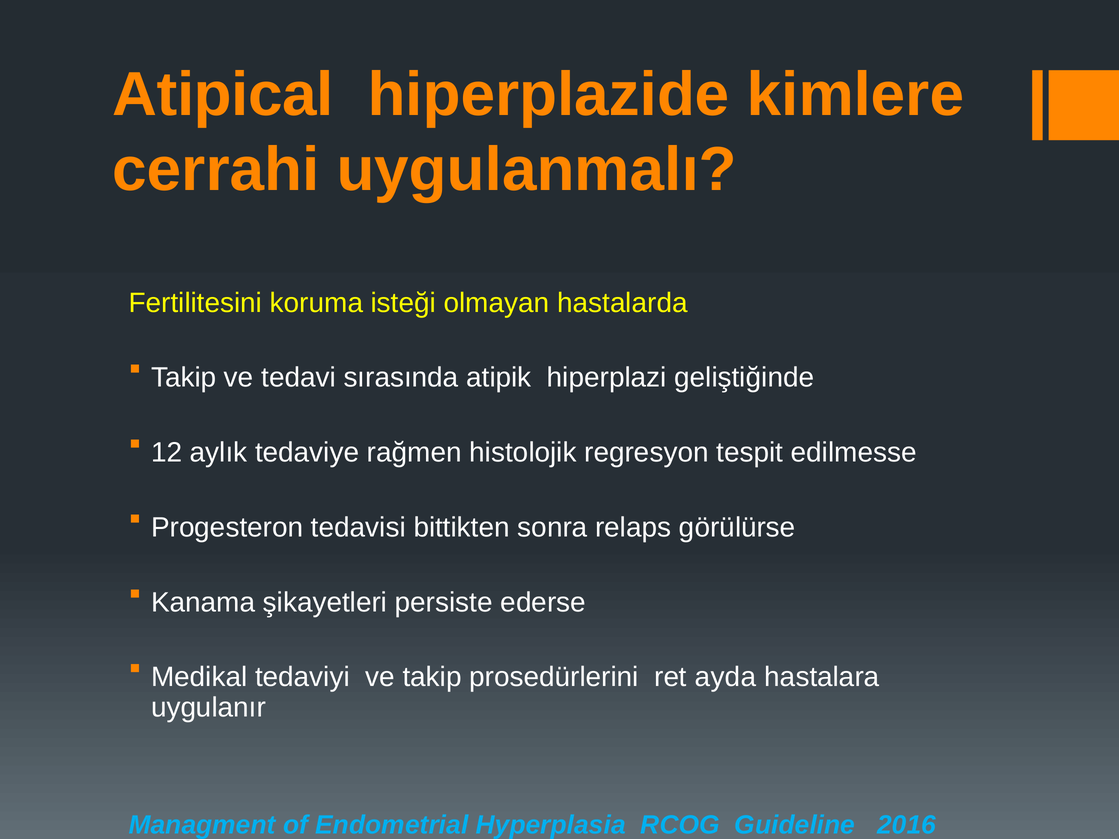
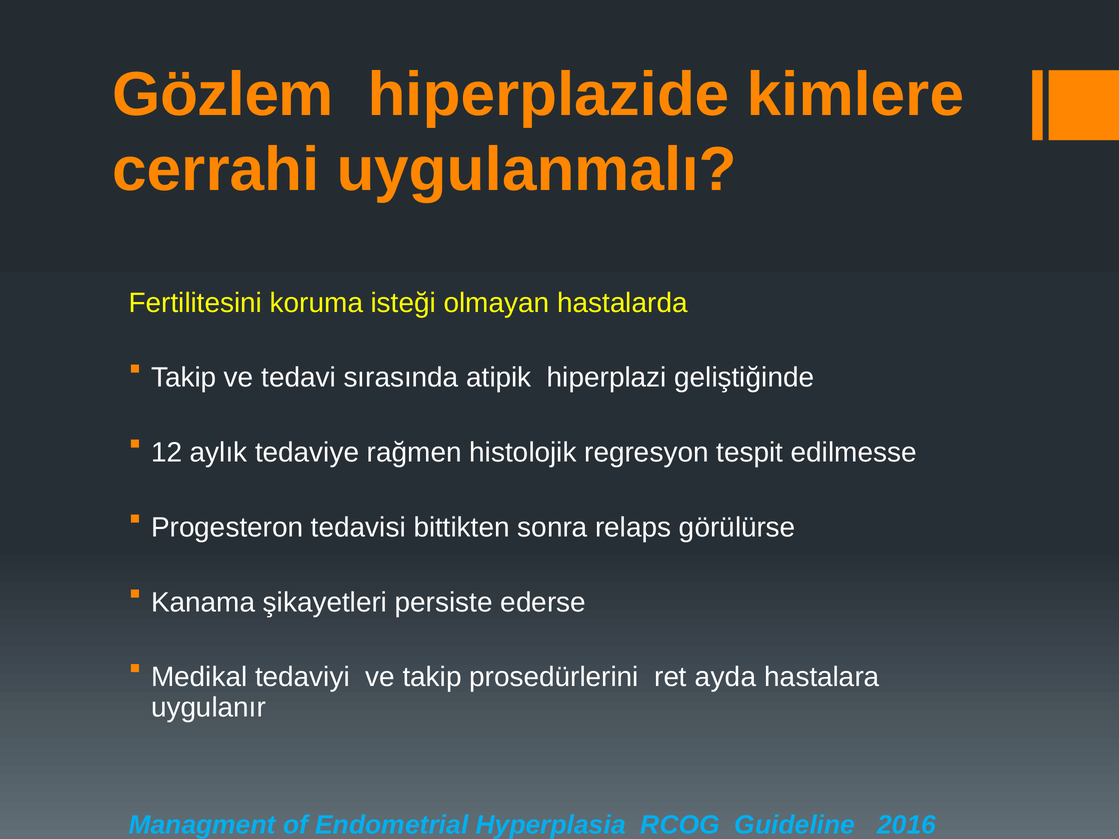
Atipical: Atipical -> Gözlem (223, 95)
